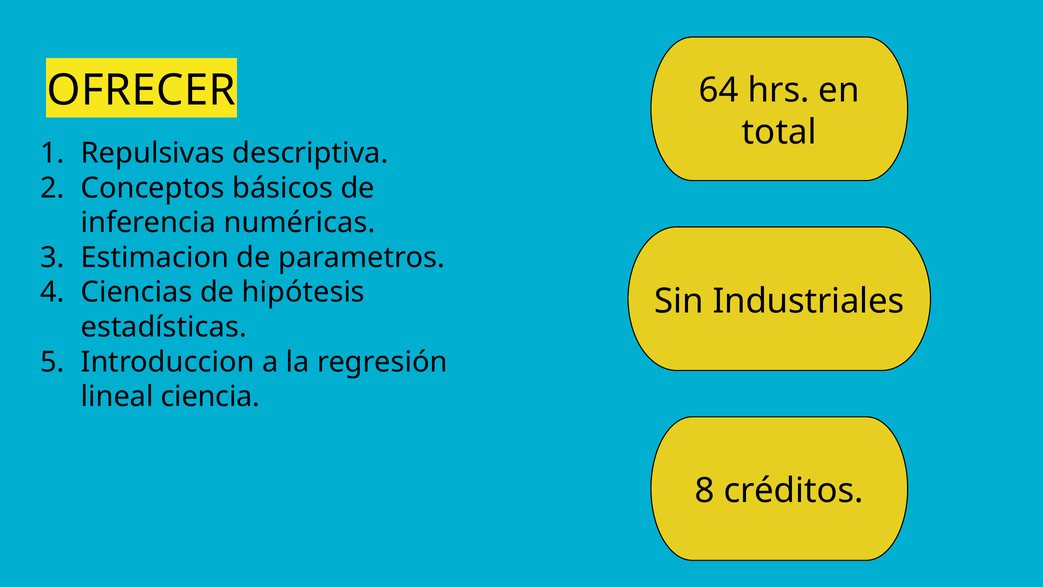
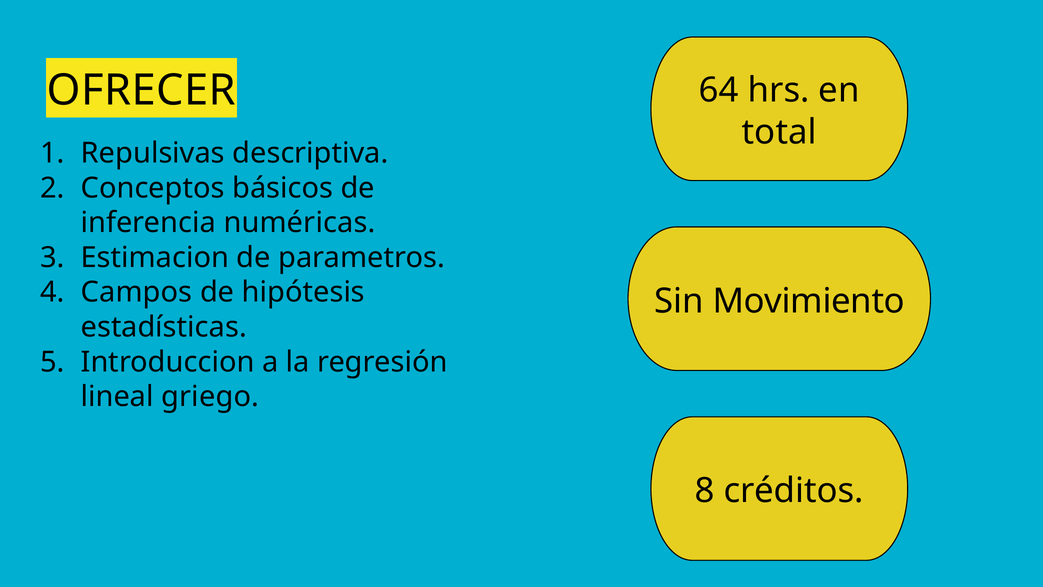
Ciencias: Ciencias -> Campos (137, 292)
Industriales: Industriales -> Movimiento (809, 301)
ciencia: ciencia -> griego (210, 397)
